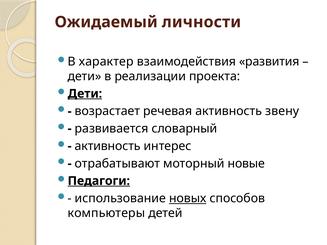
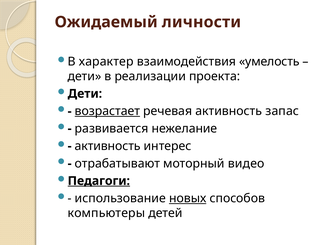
развития: развития -> умелость (269, 62)
Дети underline: present -> none (85, 94)
возрастает underline: none -> present (107, 111)
звену: звену -> запас (282, 111)
словарный: словарный -> нежелание (184, 129)
новые: новые -> видео (246, 164)
